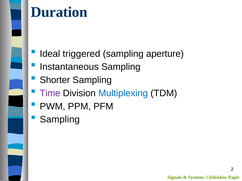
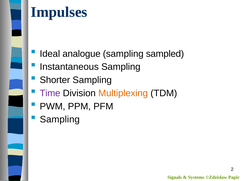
Duration: Duration -> Impulses (59, 12)
triggered: triggered -> analogue (82, 54)
aperture: aperture -> sampled (165, 54)
Multiplexing colour: blue -> orange (123, 93)
